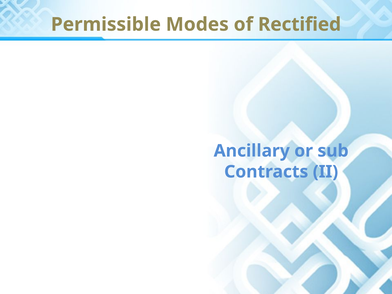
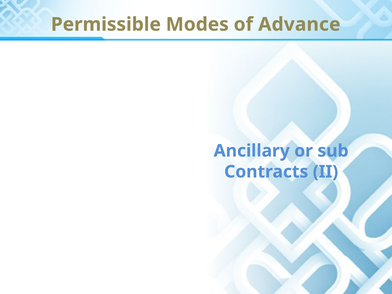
Rectified: Rectified -> Advance (299, 24)
